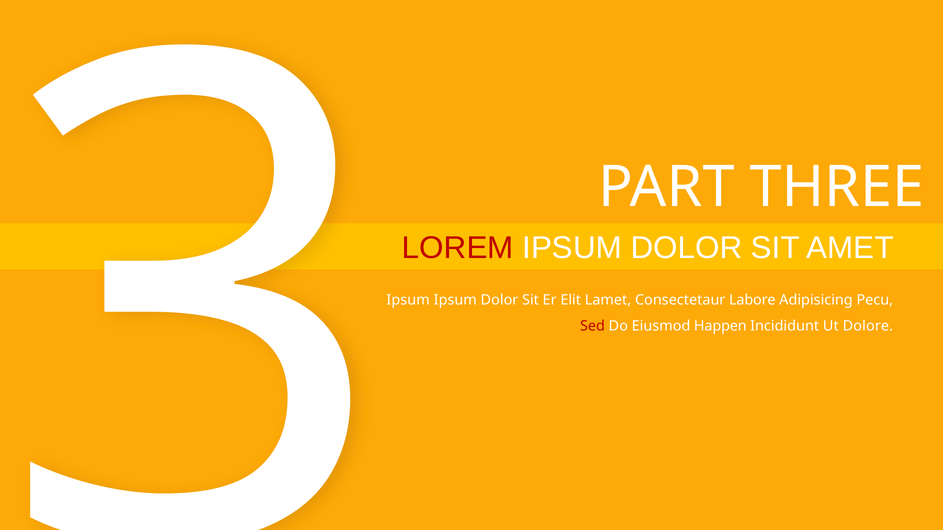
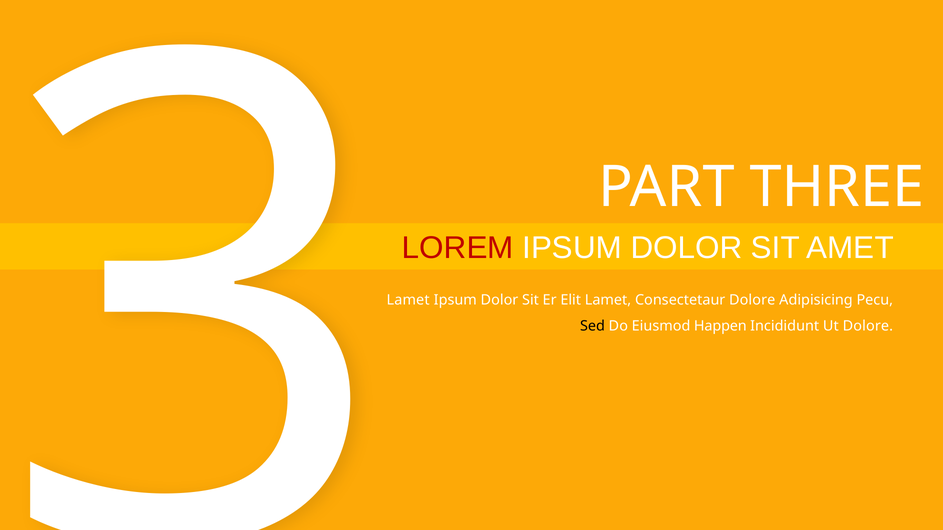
Ipsum: Ipsum -> Lamet (408, 300)
Consectetaur Labore: Labore -> Dolore (752, 300)
Sed colour: red -> black (592, 326)
